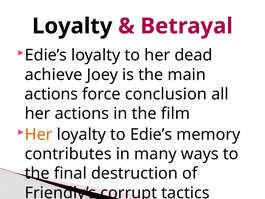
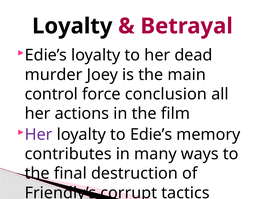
achieve: achieve -> murder (54, 75)
actions: actions -> control (51, 94)
Her colour: orange -> purple (39, 134)
